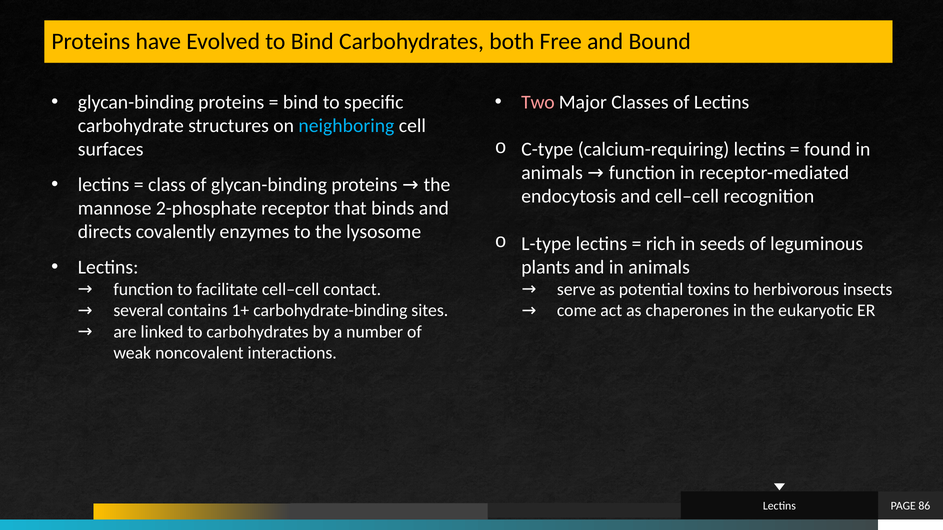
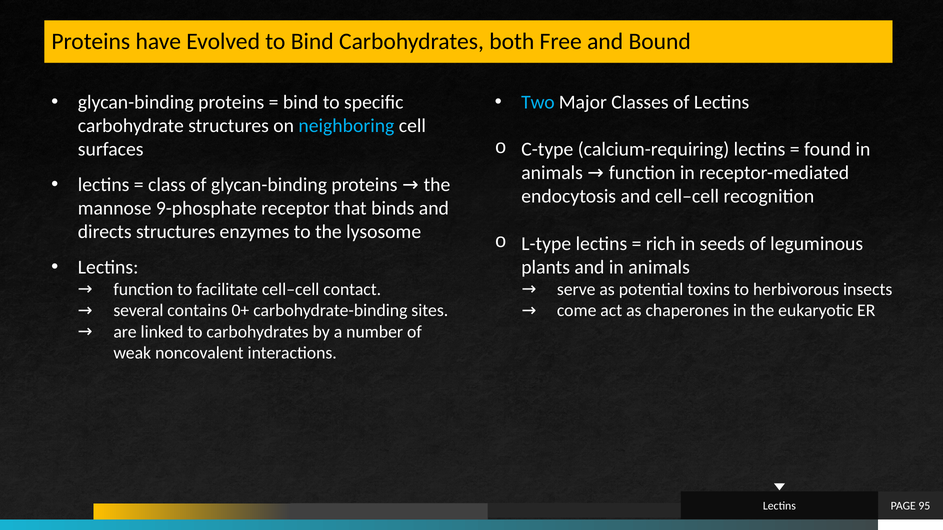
Two colour: pink -> light blue (538, 102)
2-phosphate: 2-phosphate -> 9-phosphate (206, 208)
directs covalently: covalently -> structures (176, 232)
1+: 1+ -> 0+ (240, 311)
86: 86 -> 95 (924, 506)
